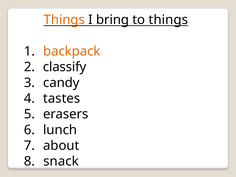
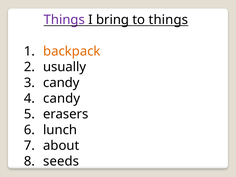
Things colour: orange -> purple (64, 20)
classify: classify -> usually (65, 67)
tastes: tastes -> candy (62, 98)
snack: snack -> seeds (61, 161)
